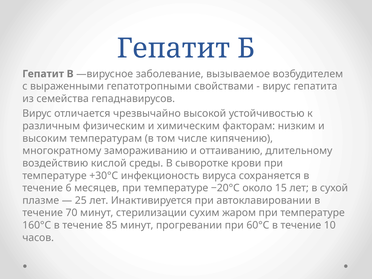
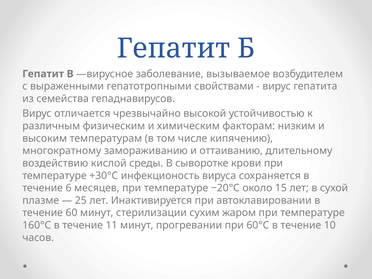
70: 70 -> 60 (72, 213)
85: 85 -> 11 (112, 225)
